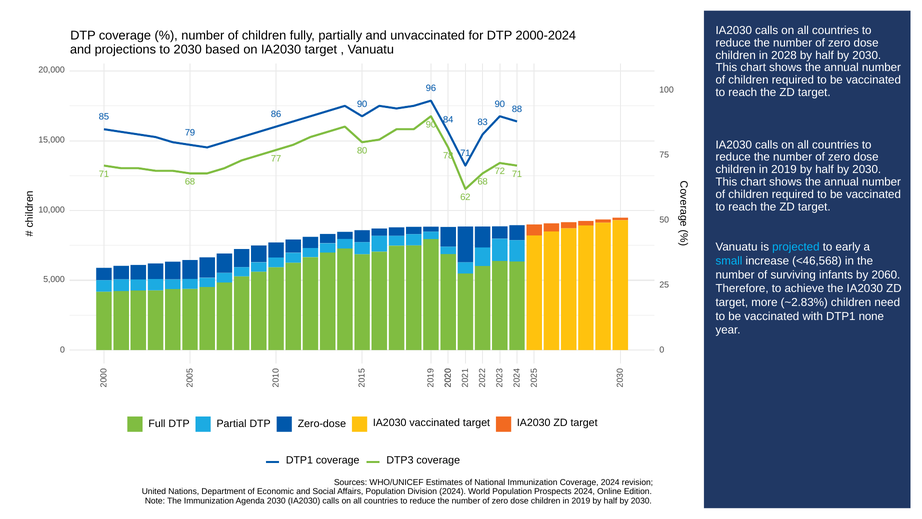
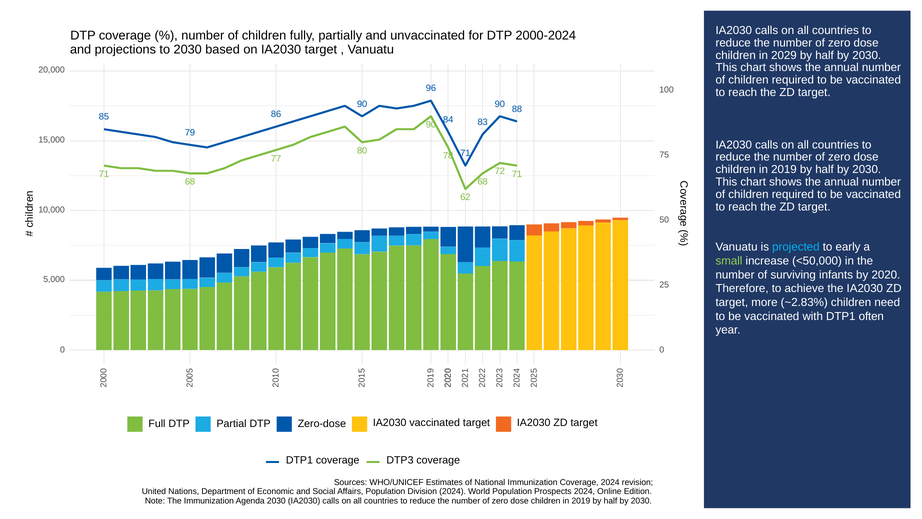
2028: 2028 -> 2029 (784, 55)
small colour: light blue -> light green (729, 261)
<46,568: <46,568 -> <50,000 (817, 261)
2060: 2060 -> 2020 (886, 275)
none: none -> often (871, 316)
